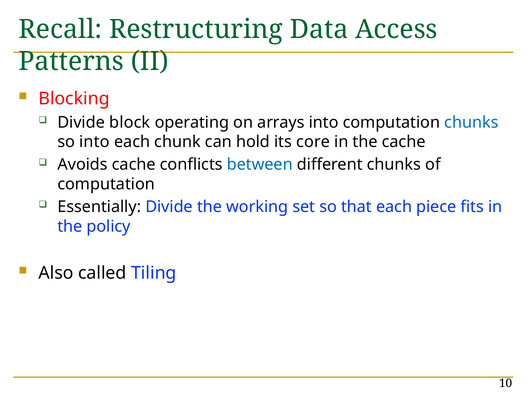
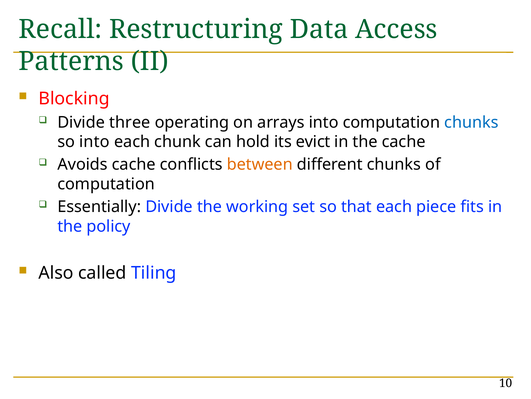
block: block -> three (130, 122)
core: core -> evict (313, 142)
between colour: blue -> orange (260, 164)
